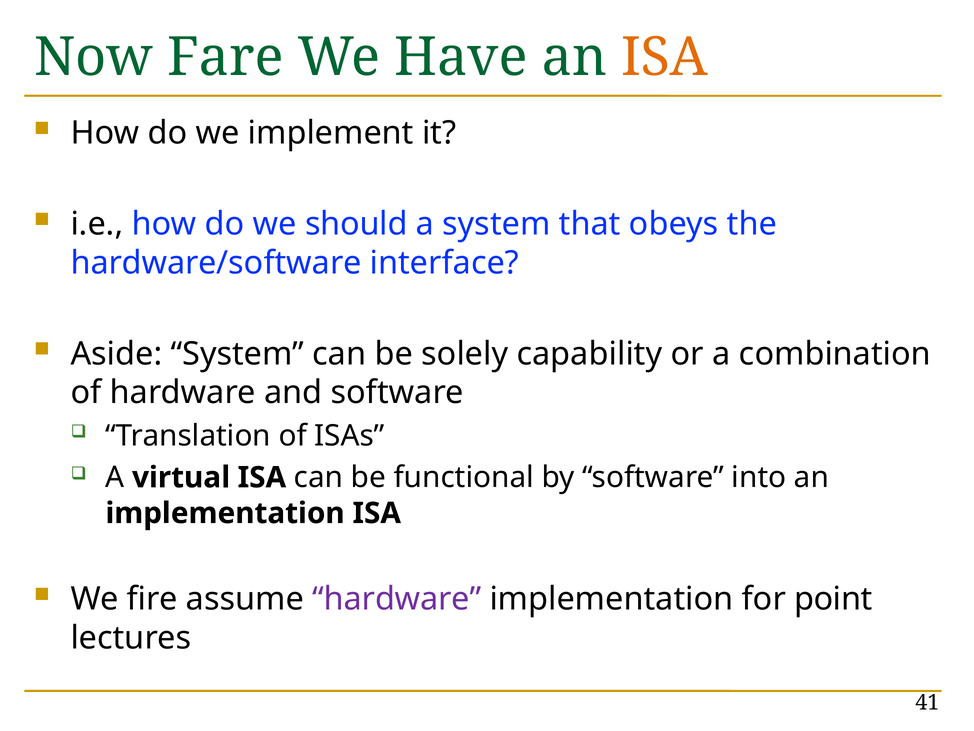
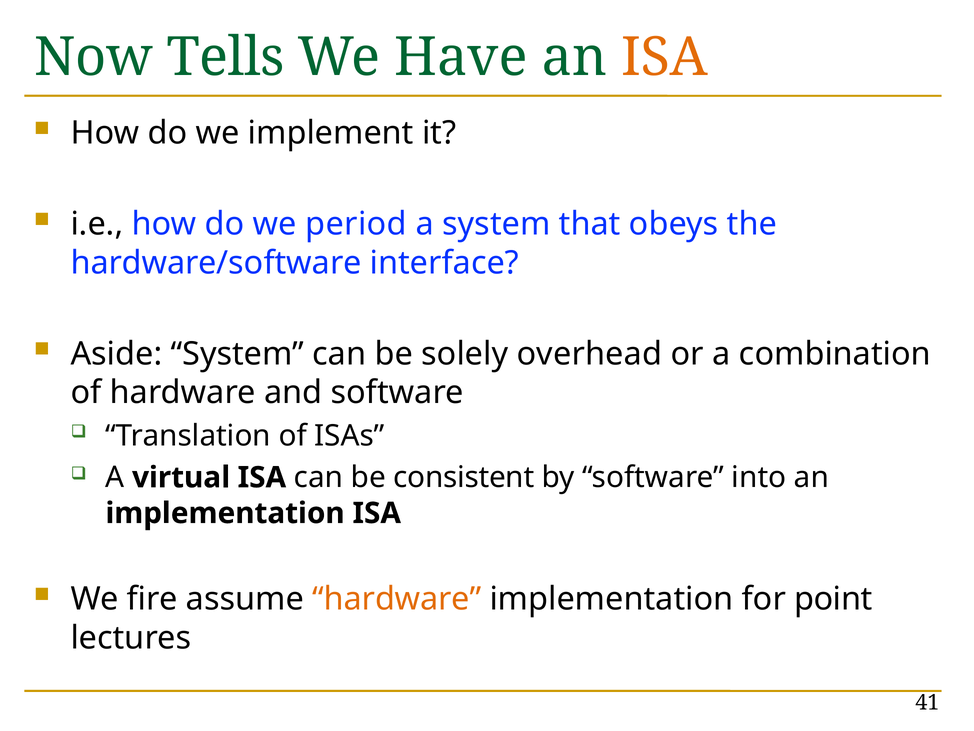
Fare: Fare -> Tells (226, 57)
should: should -> period (356, 224)
capability: capability -> overhead (589, 354)
functional: functional -> consistent (464, 477)
hardware colour: purple -> orange (397, 599)
